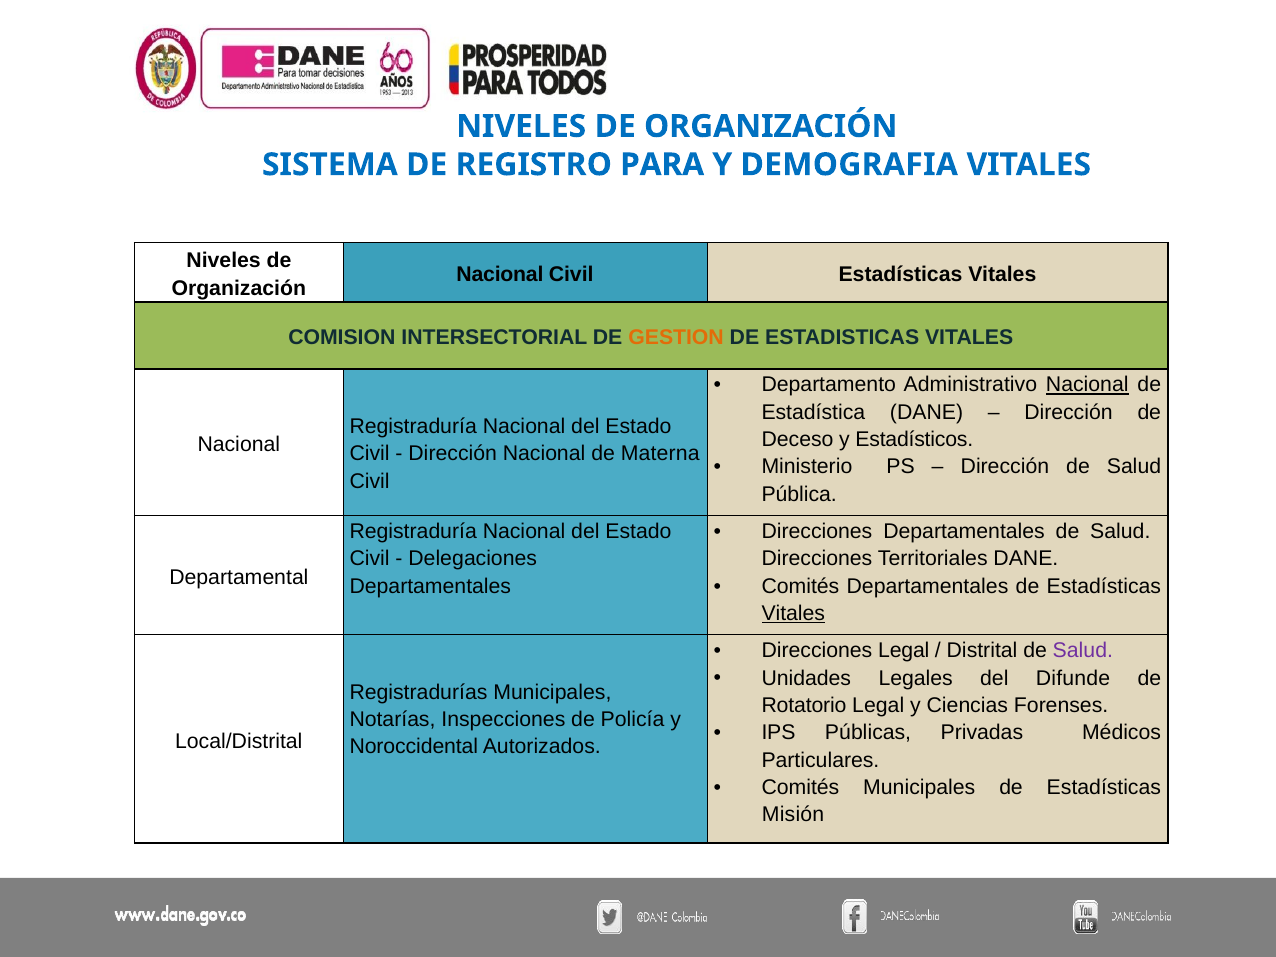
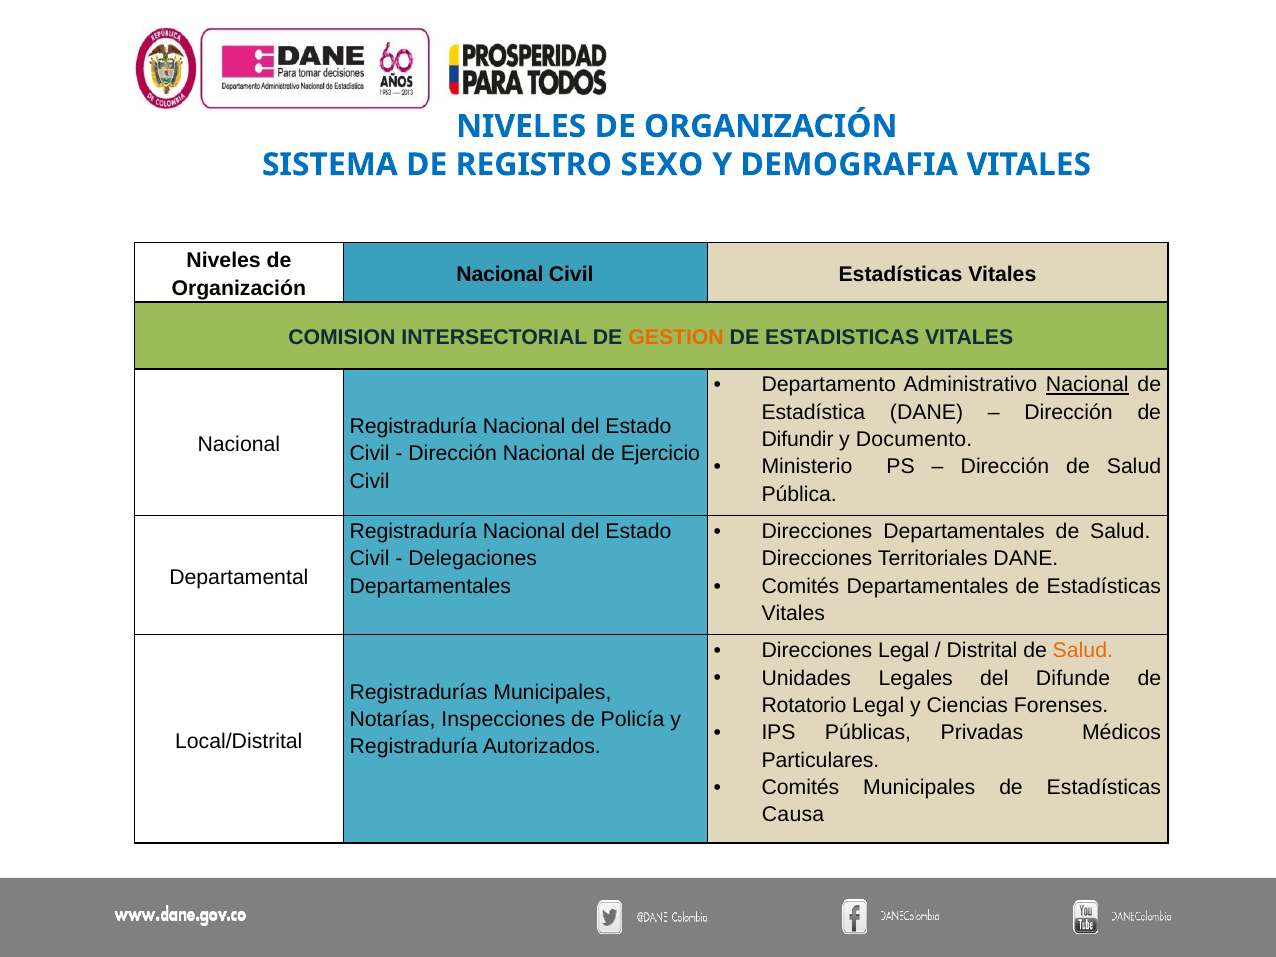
PARA: PARA -> SEXO (662, 165)
Deceso: Deceso -> Difundir (798, 440)
Estadísticos: Estadísticos -> Documento (914, 440)
Materna: Materna -> Ejercicio (660, 454)
Vitales underline: present -> none (793, 614)
Salud colour: purple -> orange (1083, 651)
Noroccidental: Noroccidental -> Registraduría (414, 747)
Misión: Misión -> Causa (793, 815)
